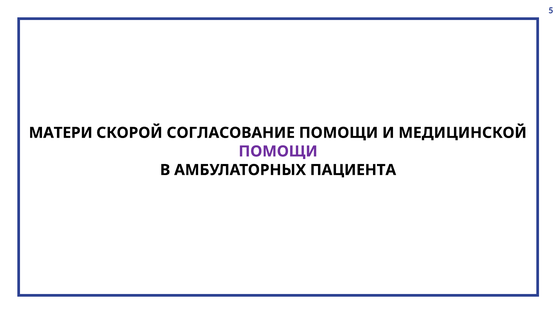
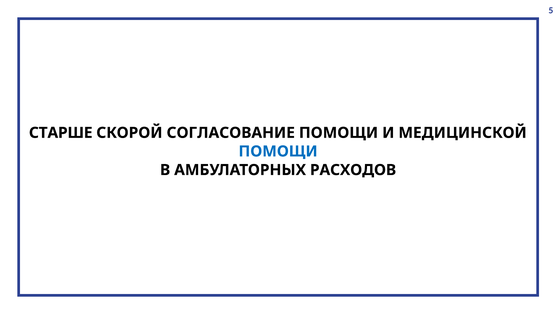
МАТЕРИ: МАТЕРИ -> СТАРШЕ (61, 133)
ПОМОЩИ colour: purple -> blue (278, 151)
ПАЦИЕНТА: ПАЦИЕНТА -> РАСХОДОВ (353, 170)
